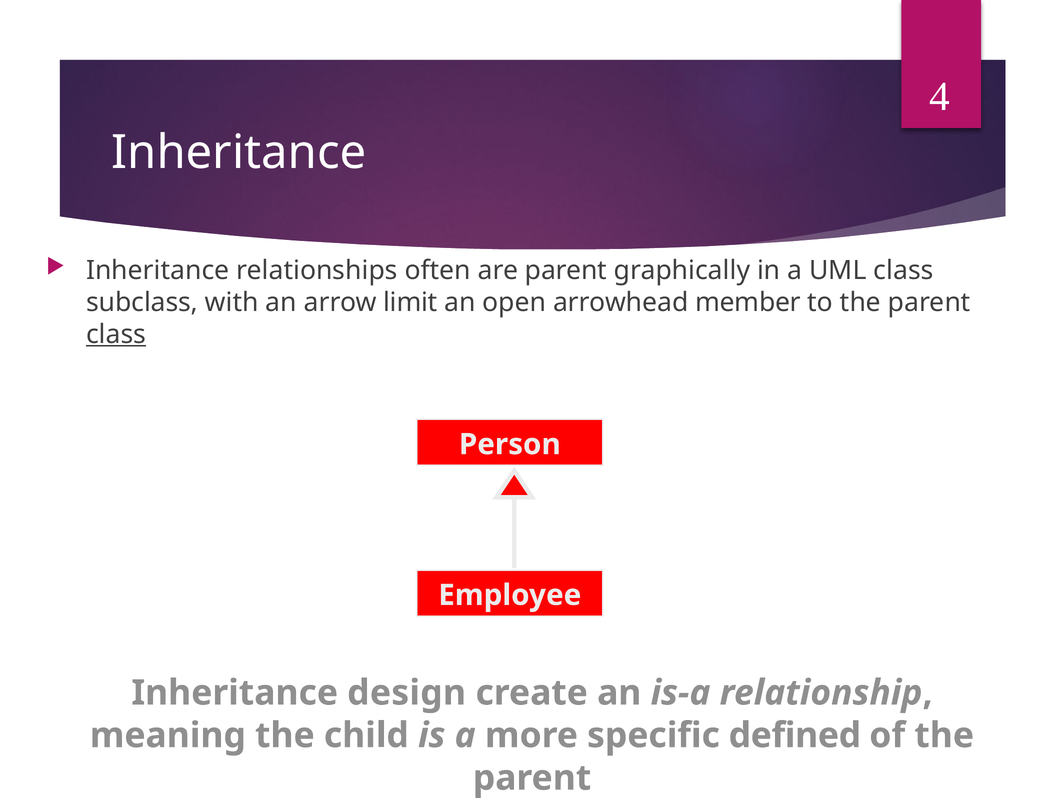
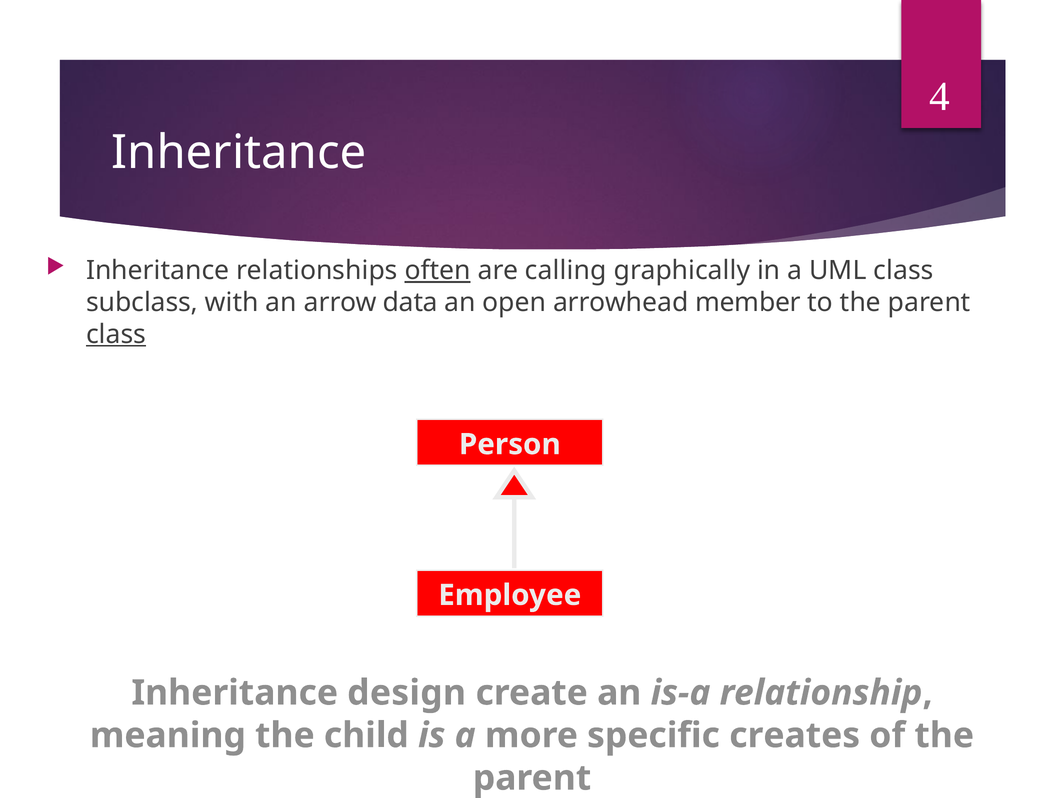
often underline: none -> present (438, 271)
are parent: parent -> calling (566, 271)
limit: limit -> data (410, 302)
defined: defined -> creates (795, 735)
